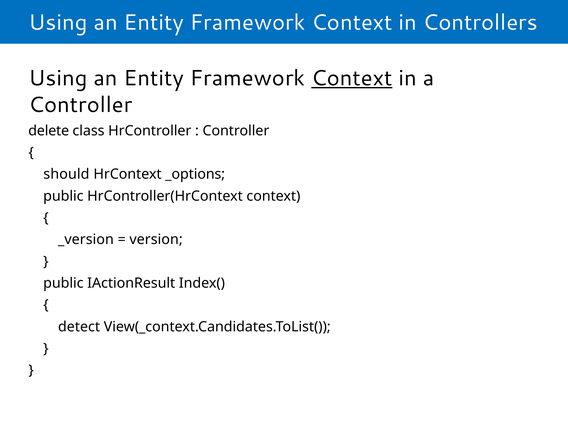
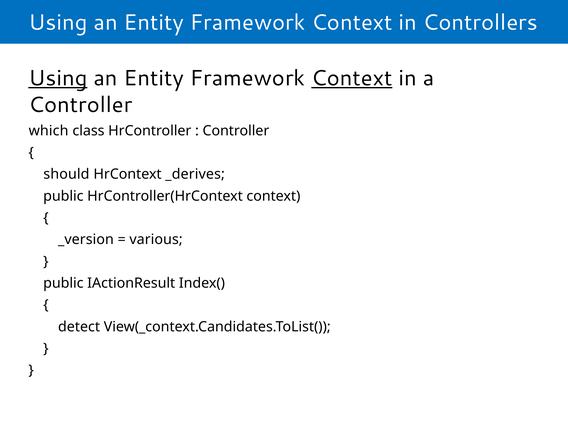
Using underline: none -> present (58, 78)
delete: delete -> which (49, 131)
_options: _options -> _derives (195, 174)
version: version -> various (156, 240)
